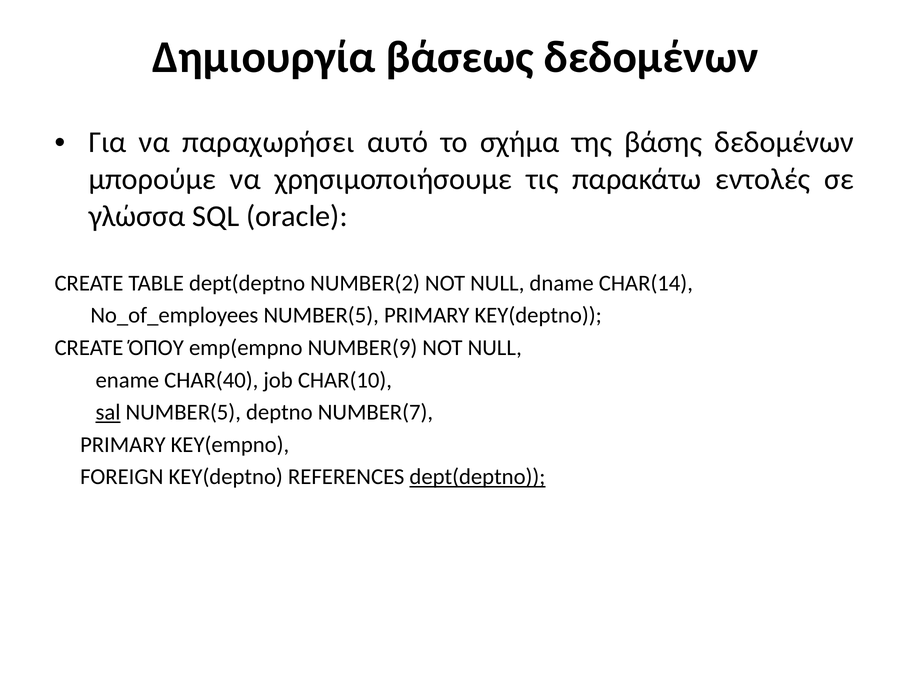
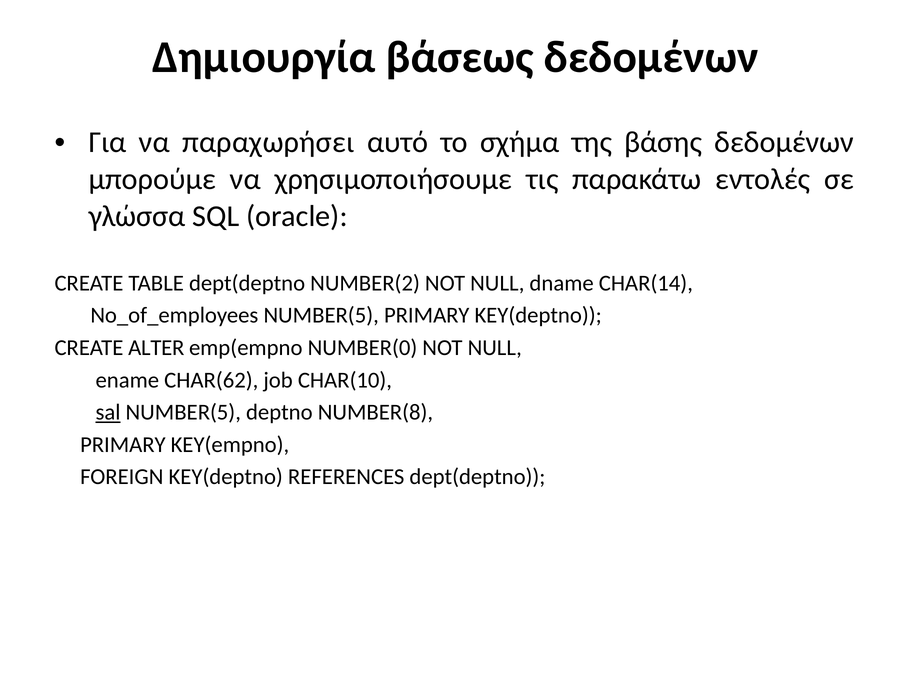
ΌΠΟΥ: ΌΠΟΥ -> ALTER (156, 348)
NUMBER(9: NUMBER(9 -> NUMBER(0 (362, 348)
CHAR(40: CHAR(40 -> CHAR(62 (211, 380)
NUMBER(7: NUMBER(7 -> NUMBER(8 (375, 412)
dept(deptno underline: present -> none (477, 477)
